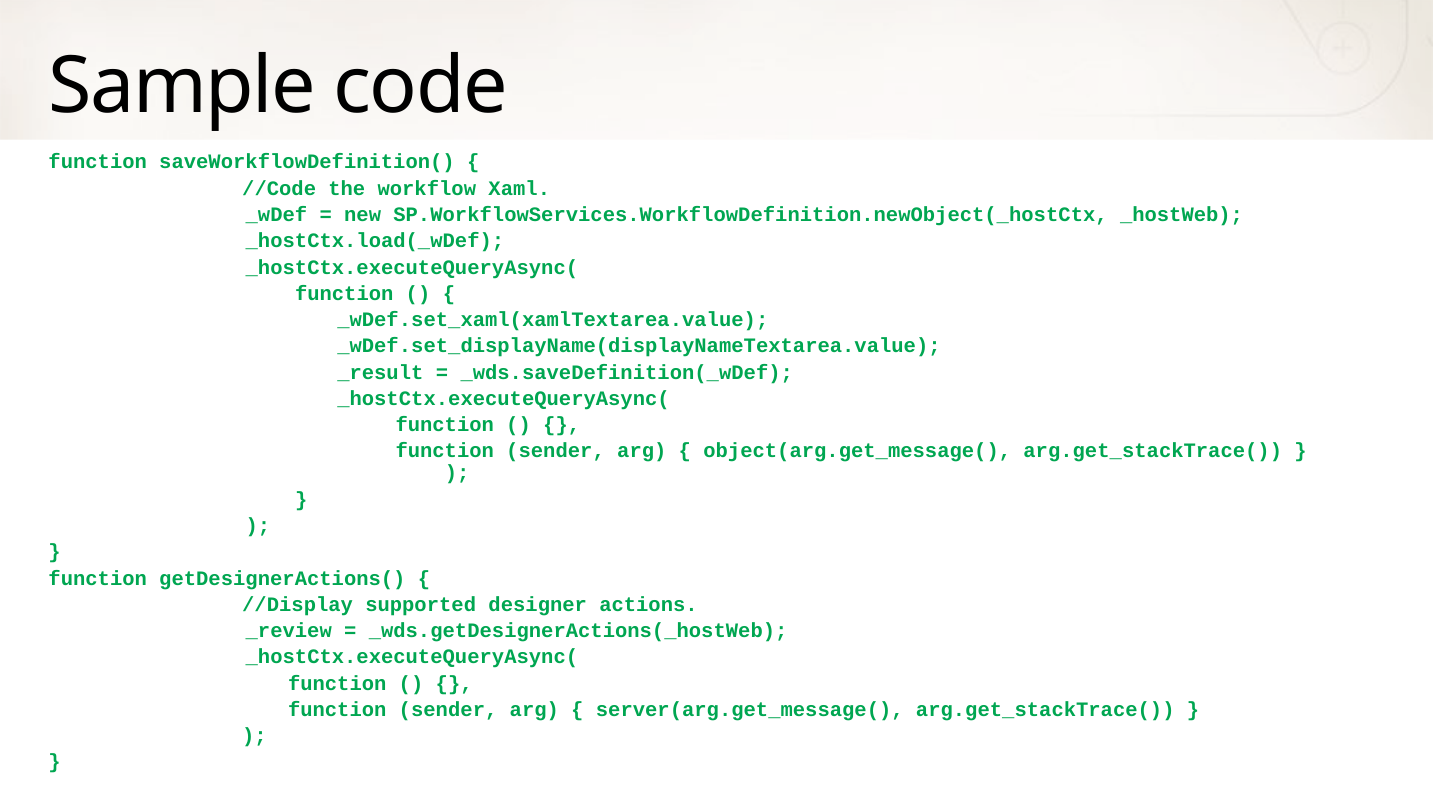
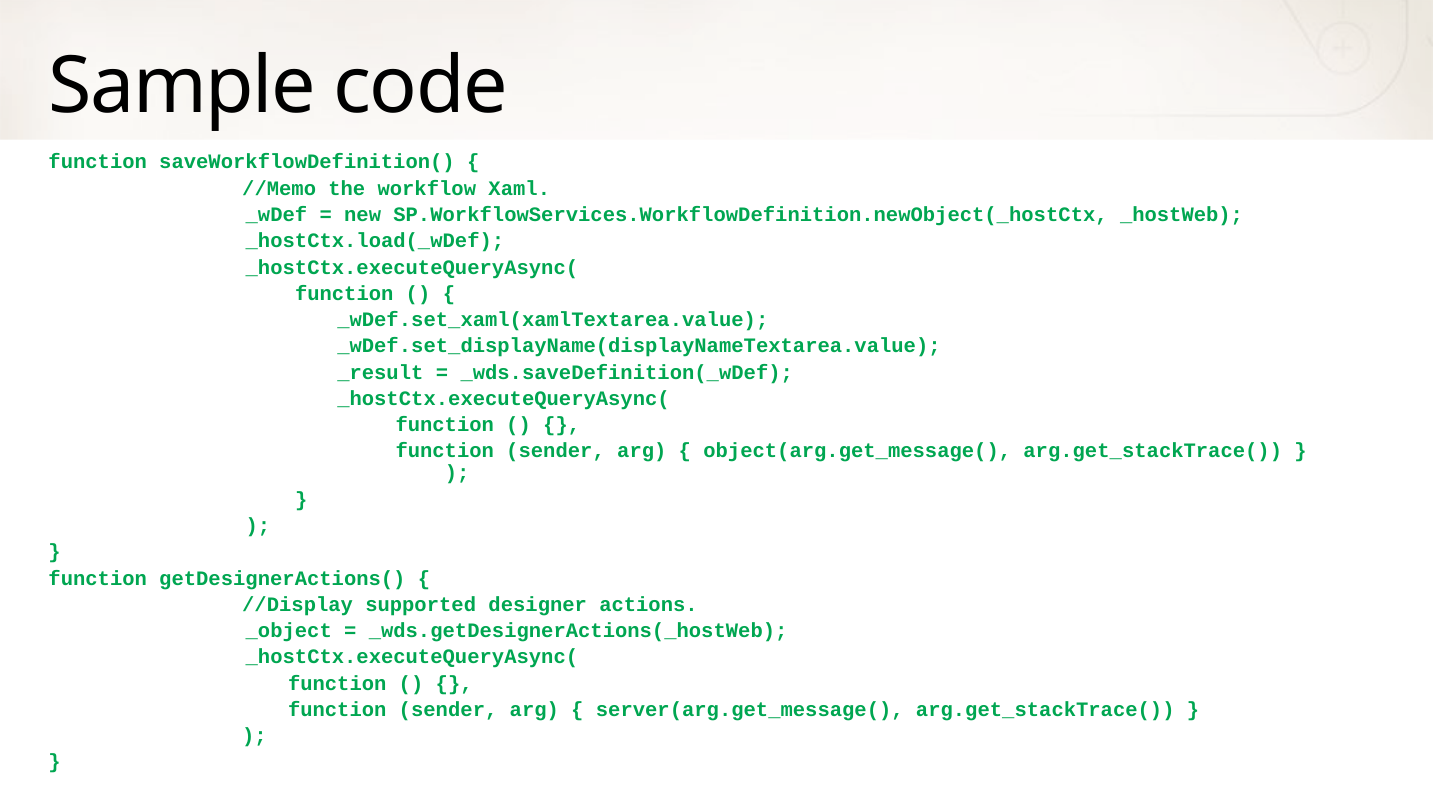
//Code: //Code -> //Memo (279, 188)
_review: _review -> _object (289, 631)
